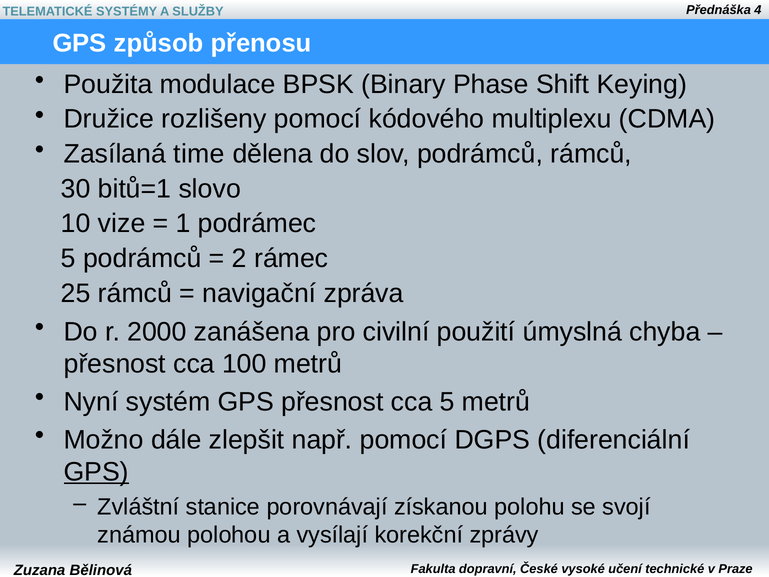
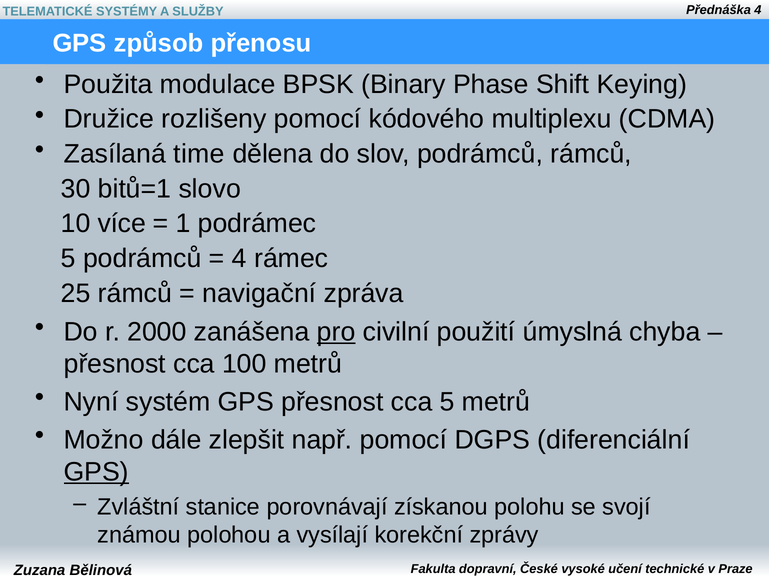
vize: vize -> více (122, 223)
2: 2 -> 4 (239, 258)
pro underline: none -> present (336, 332)
